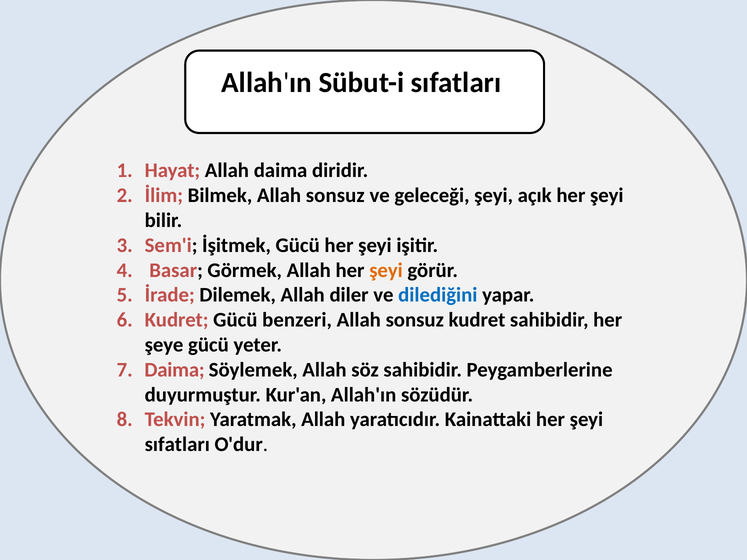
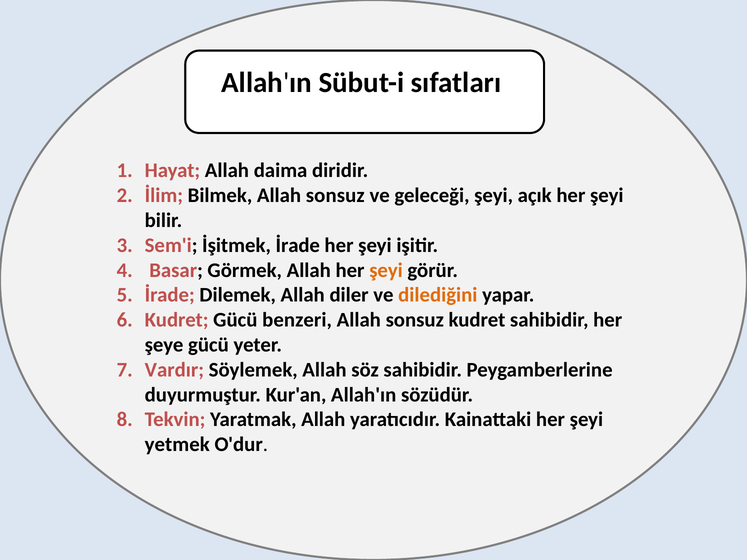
İşitmek Gücü: Gücü -> İrade (298, 245)
dilediğini colour: blue -> orange (438, 295)
Daima: Daima -> Vardır (174, 370)
sıfatları: sıfatları -> yetmek (177, 445)
